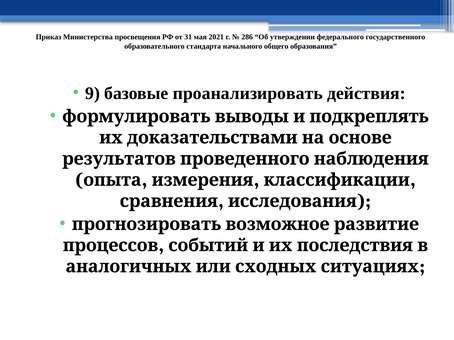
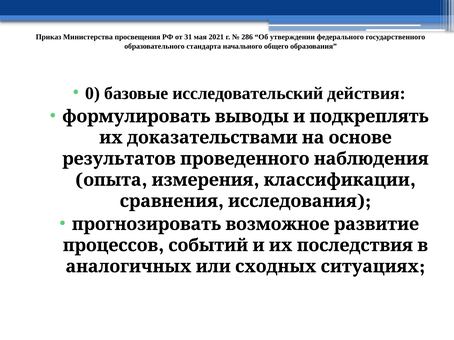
9: 9 -> 0 (93, 94)
проанализировать: проанализировать -> исследовательский (248, 94)
